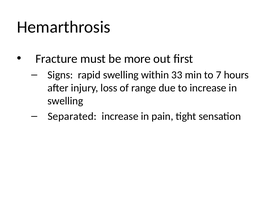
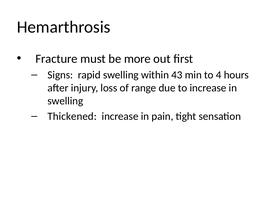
33: 33 -> 43 (177, 75)
7: 7 -> 4 (219, 75)
Separated: Separated -> Thickened (72, 116)
